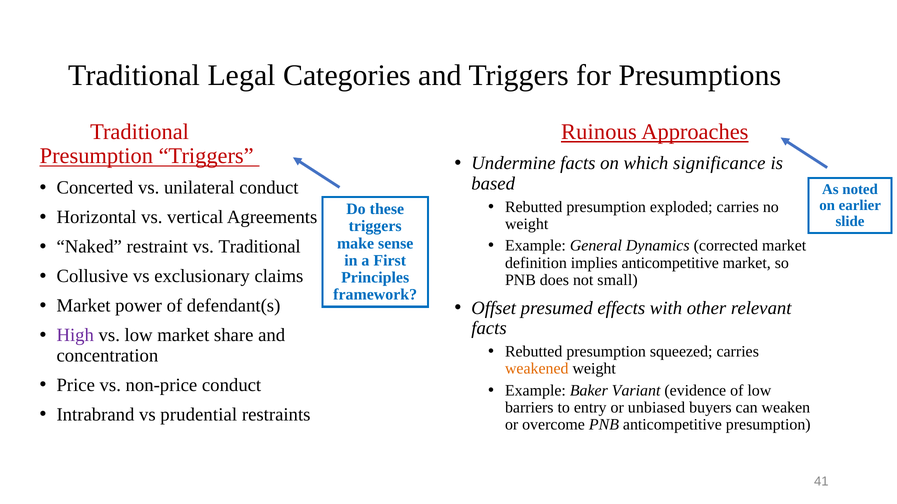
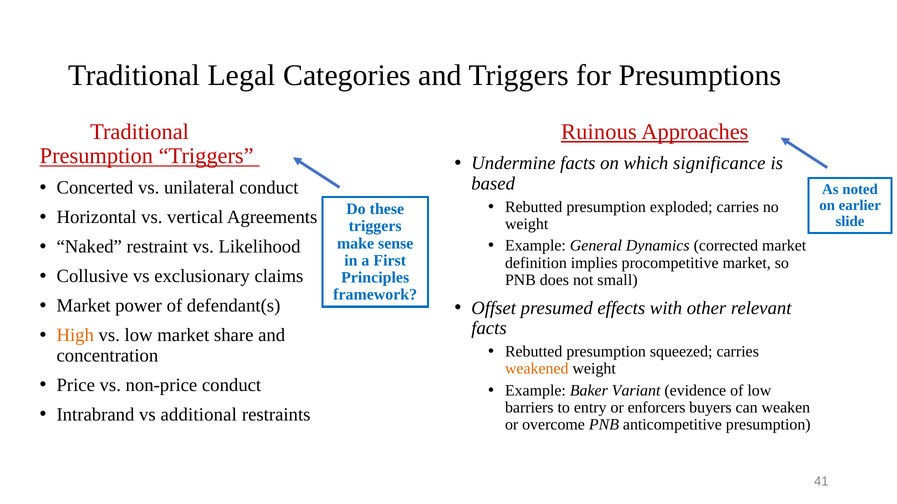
vs Traditional: Traditional -> Likelihood (260, 247)
implies anticompetitive: anticompetitive -> procompetitive (670, 263)
High colour: purple -> orange (75, 336)
unbiased: unbiased -> enforcers (657, 408)
prudential: prudential -> additional (199, 415)
